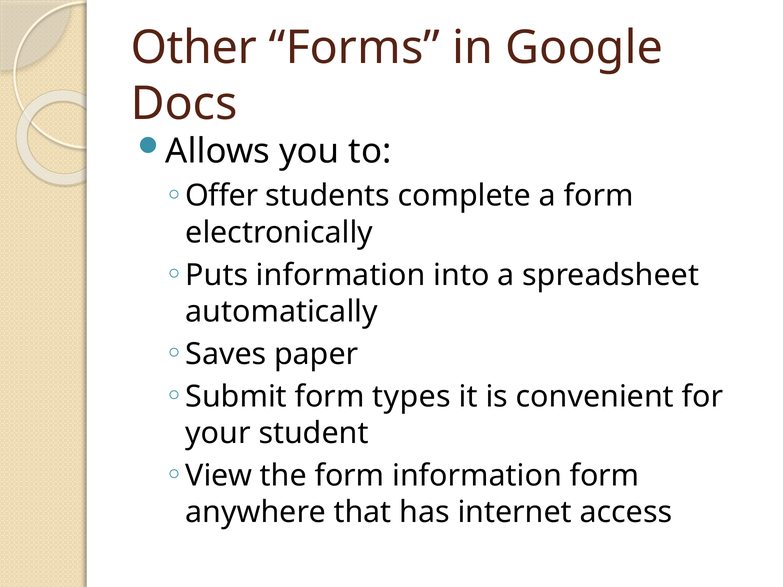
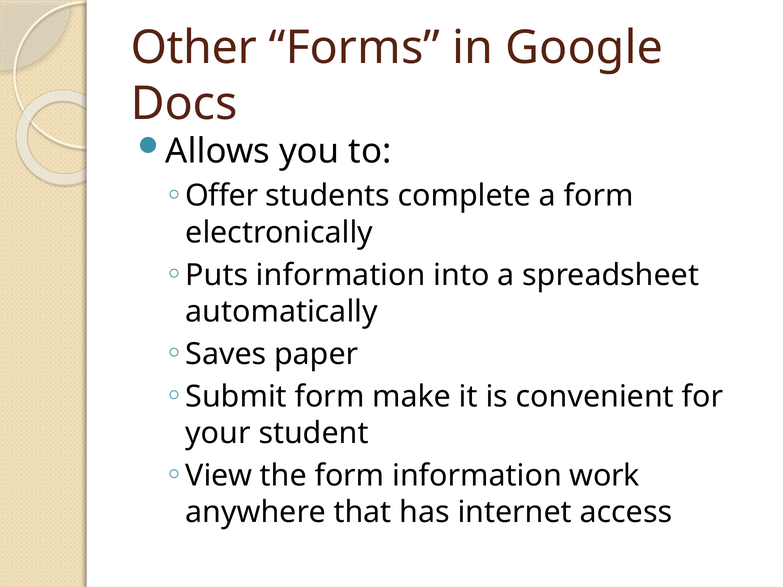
types: types -> make (412, 397)
information form: form -> work (605, 476)
